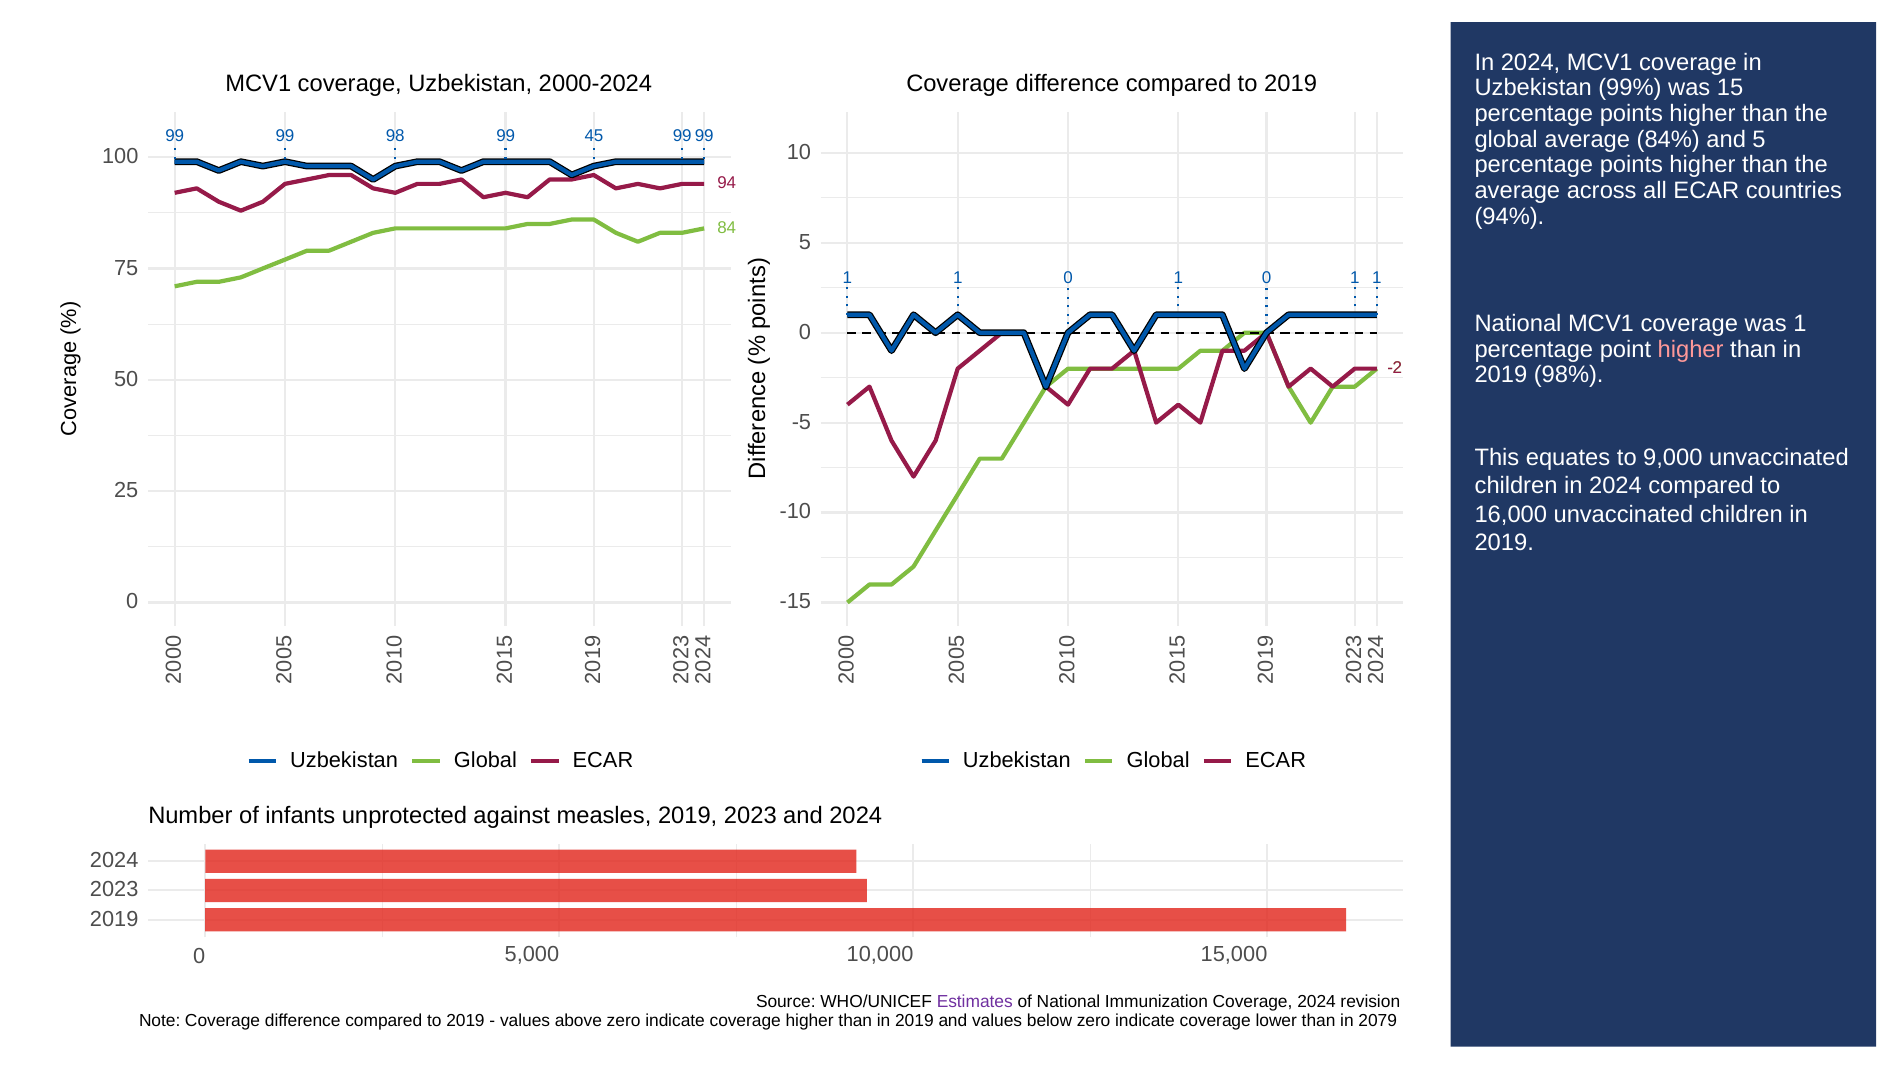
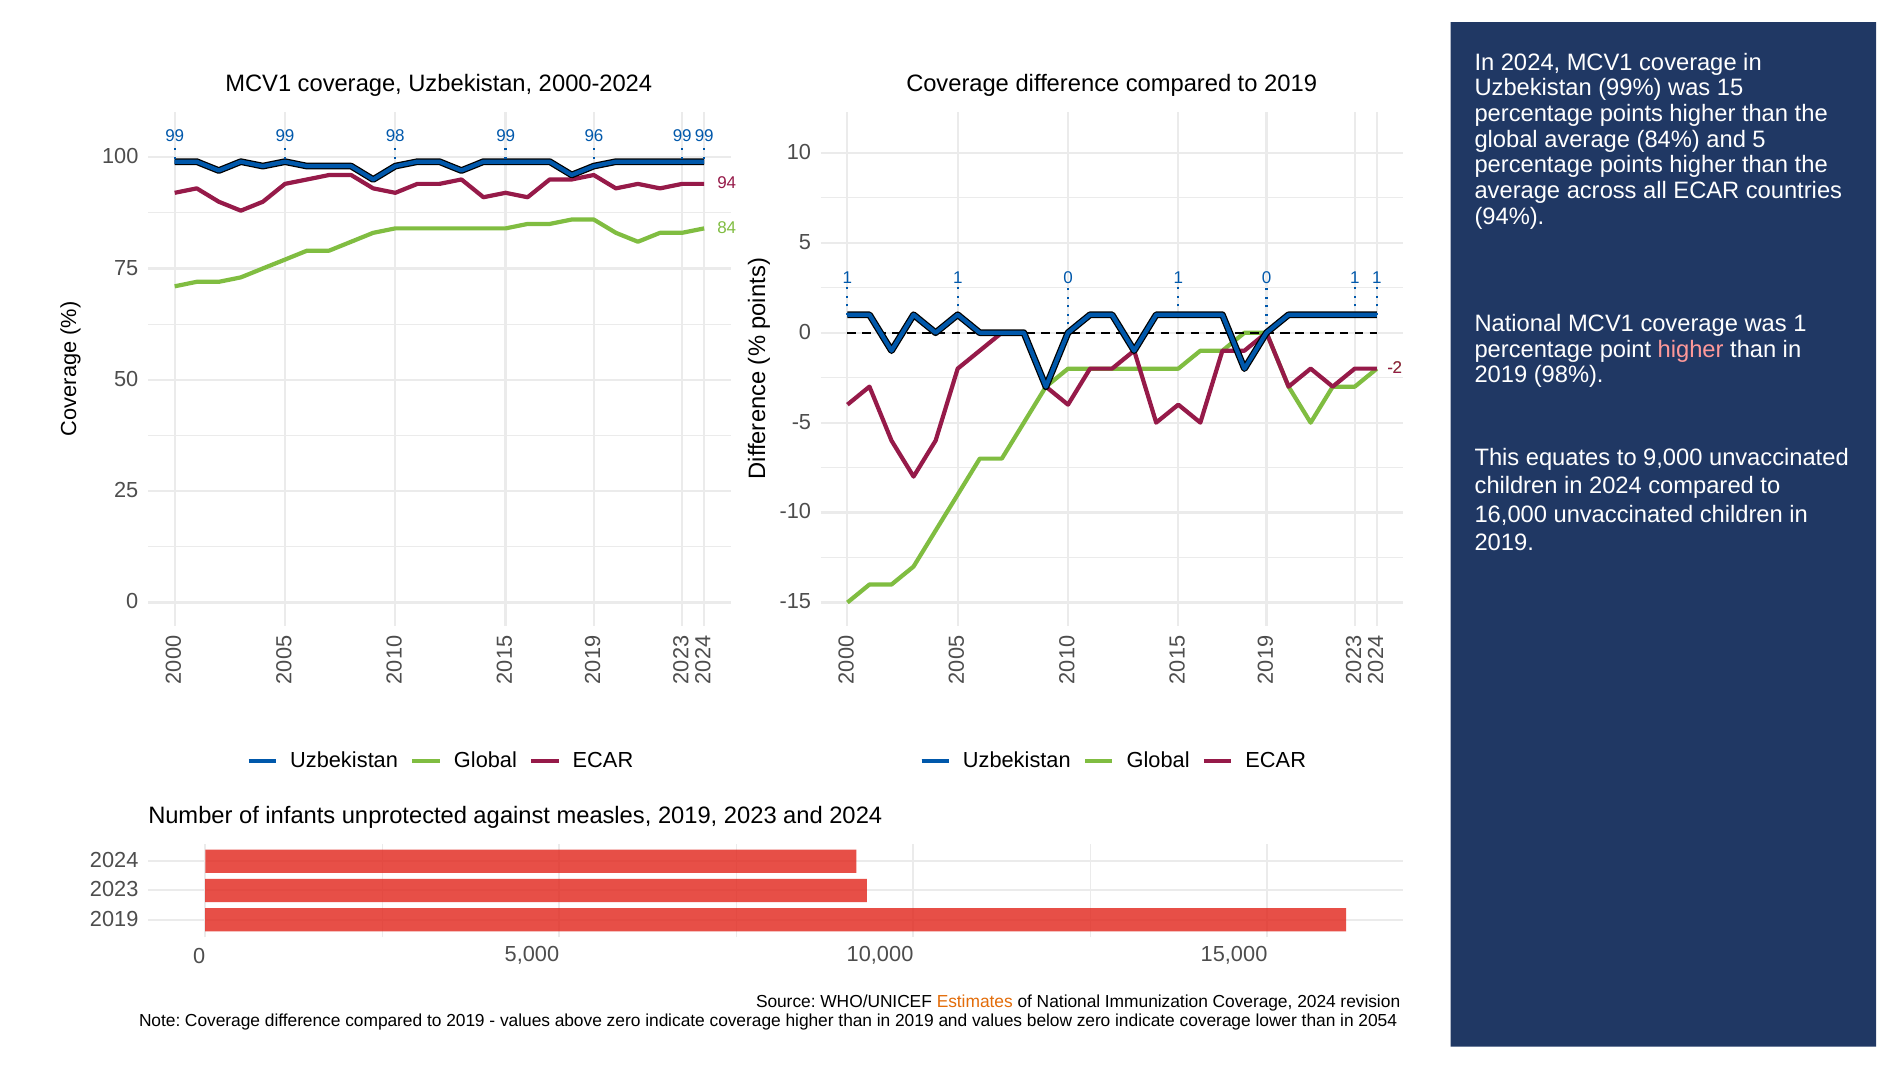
45: 45 -> 96 (594, 136)
Estimates colour: purple -> orange (975, 1002)
2079: 2079 -> 2054 (1378, 1020)
